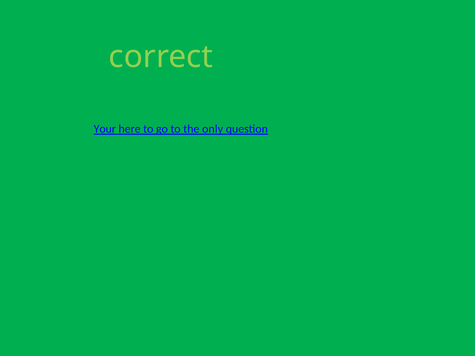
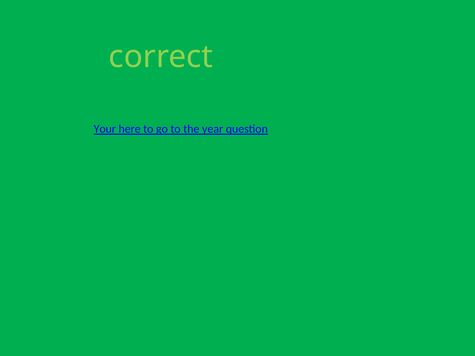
only: only -> year (213, 129)
